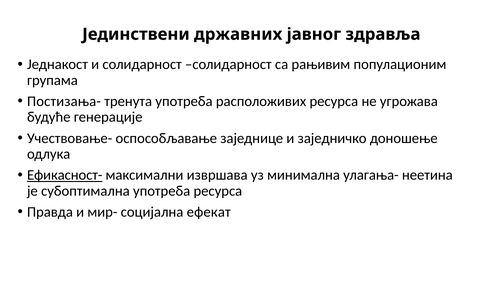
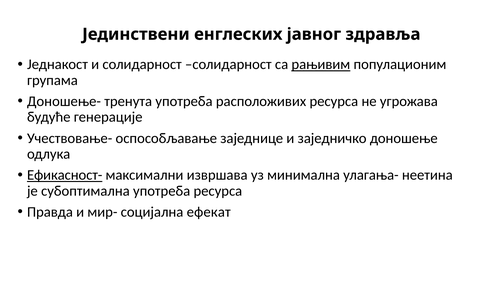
државних: државних -> енглеских (238, 34)
рањивим underline: none -> present (321, 64)
Постизања-: Постизања- -> Доношење- (64, 101)
